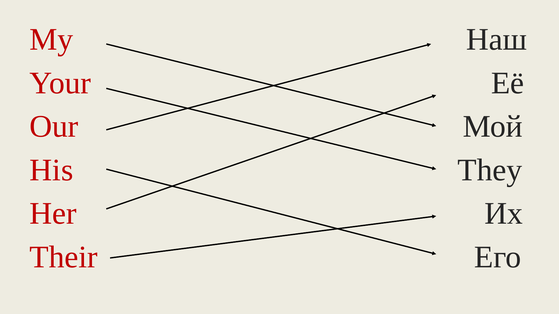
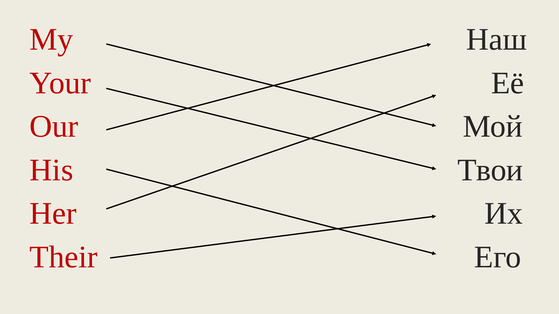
They: They -> Твои (490, 170)
